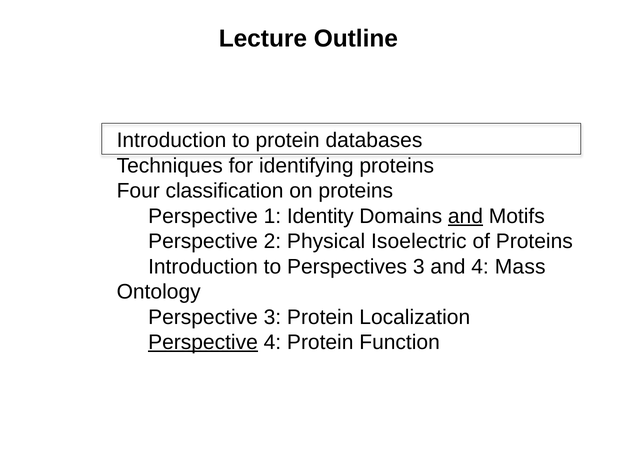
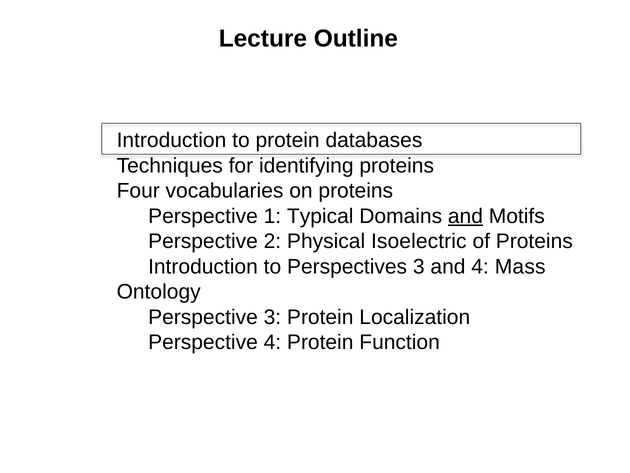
classification: classification -> vocabularies (225, 191)
Identity: Identity -> Typical (320, 216)
Perspective underline: present -> none (203, 342)
